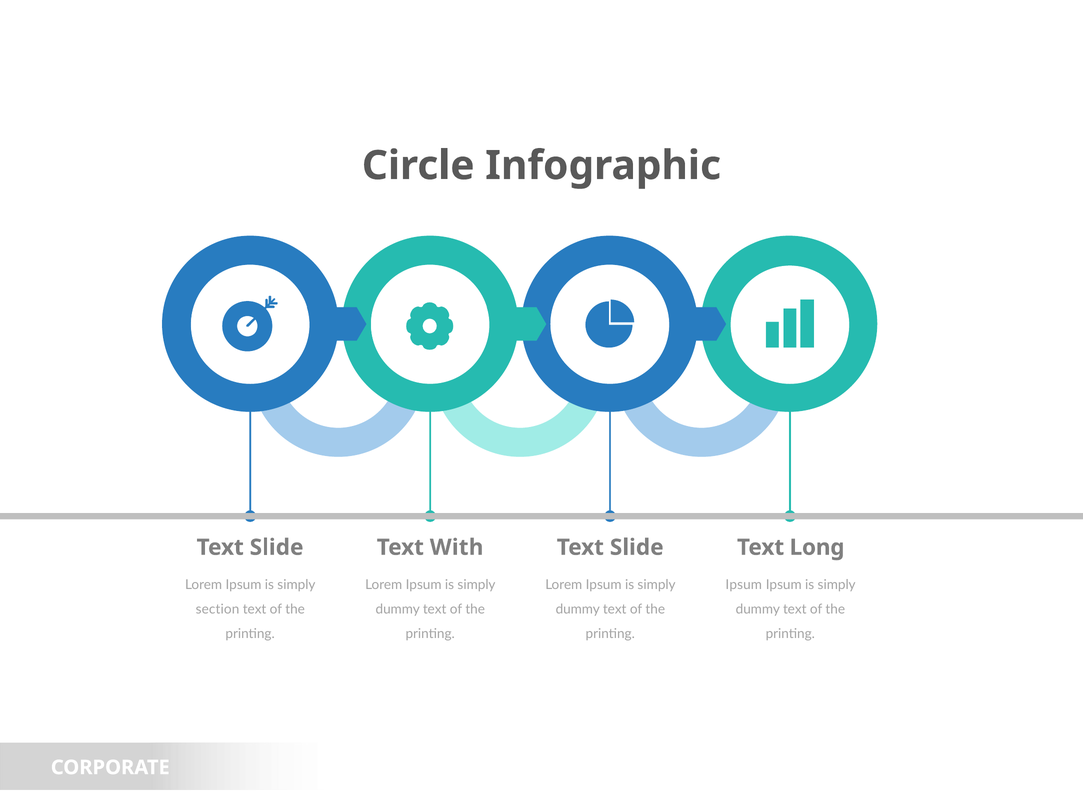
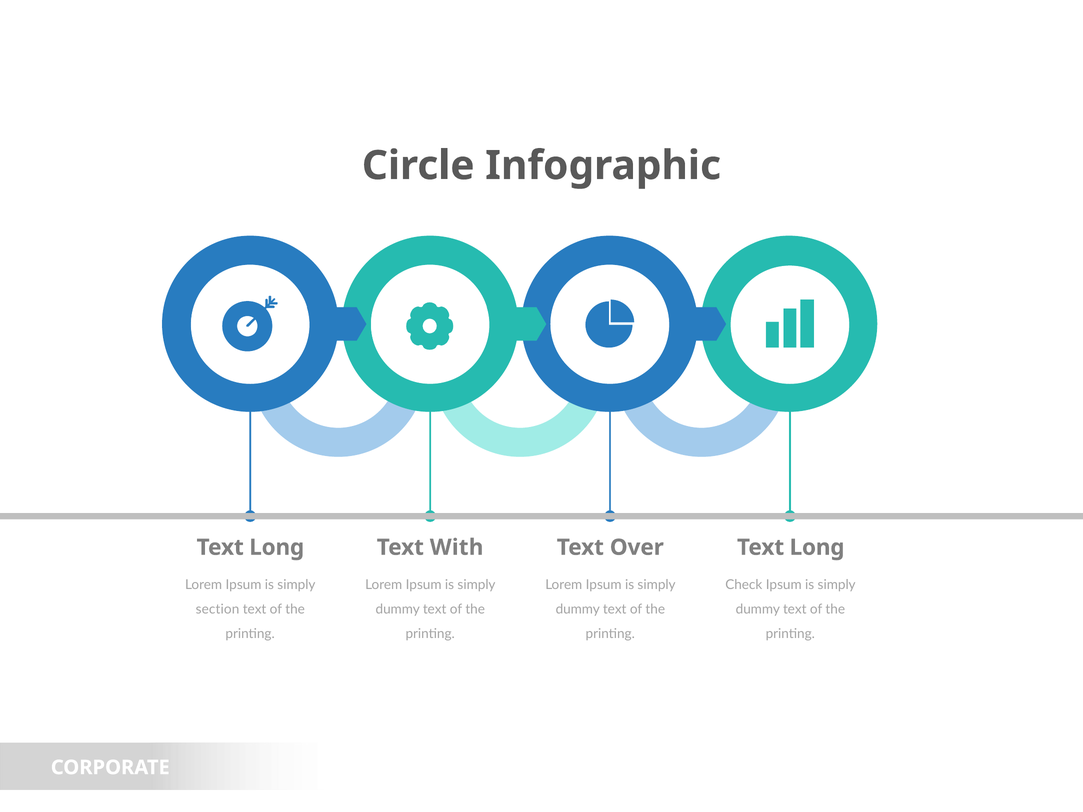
Slide: Slide -> Long (277, 548)
Slide: Slide -> Over (637, 548)
Ipsum: Ipsum -> Check (744, 585)
